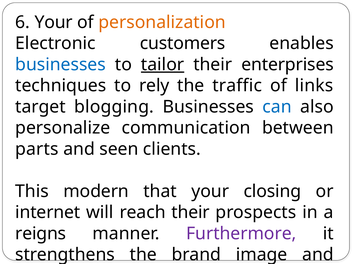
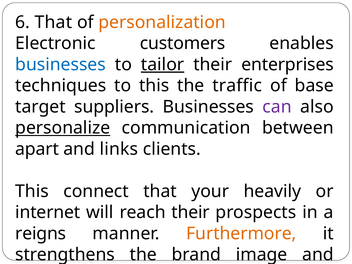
6 Your: Your -> That (53, 22)
to rely: rely -> this (154, 86)
links: links -> base (314, 86)
blogging: blogging -> suppliers (114, 107)
can colour: blue -> purple (277, 107)
personalize underline: none -> present (63, 128)
parts: parts -> apart (37, 149)
seen: seen -> links (119, 149)
modern: modern -> connect (96, 191)
closing: closing -> heavily (272, 191)
Furthermore colour: purple -> orange (241, 234)
